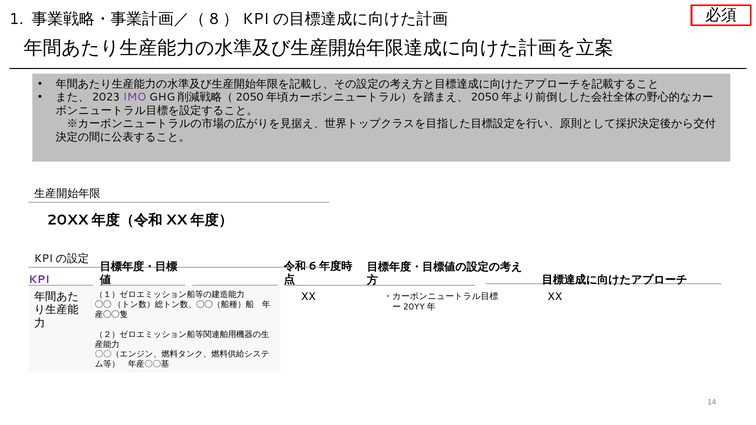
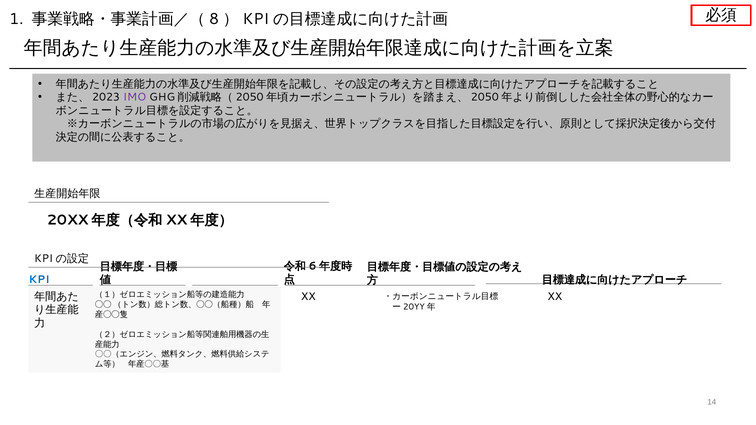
KPI colour: purple -> blue (39, 280)
